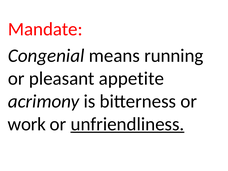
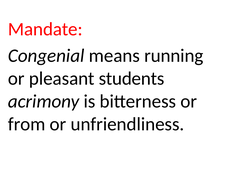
appetite: appetite -> students (131, 78)
work: work -> from (27, 124)
unfriendliness underline: present -> none (127, 124)
